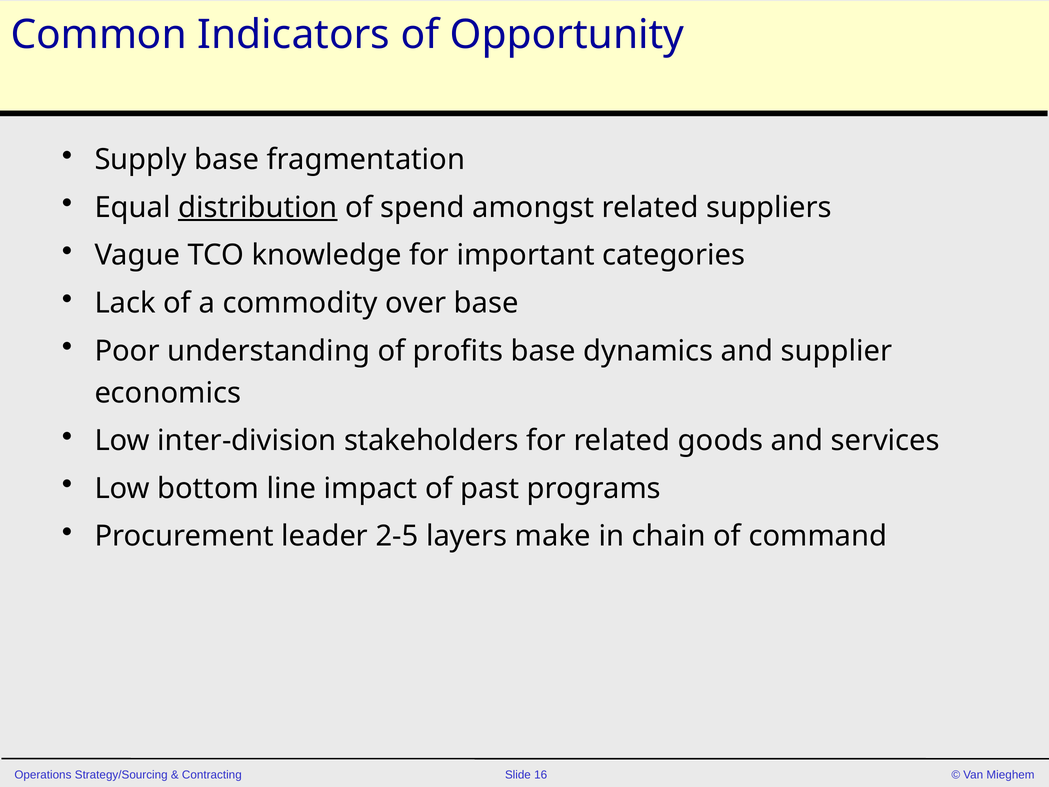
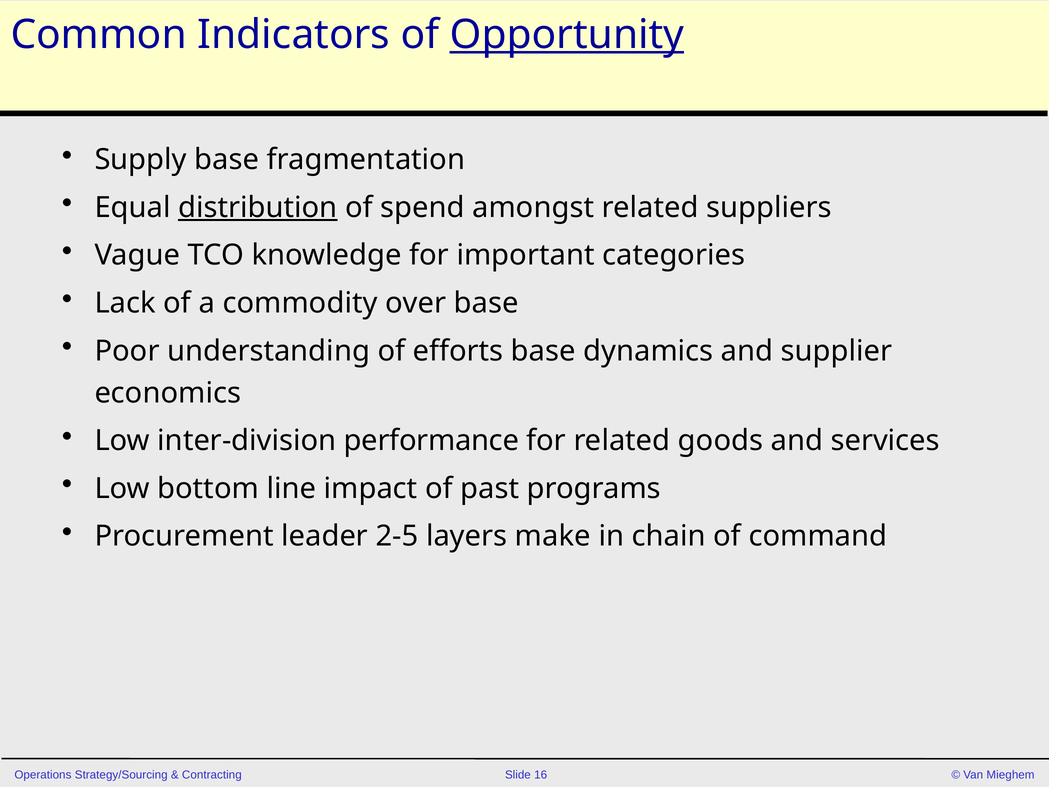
Opportunity underline: none -> present (567, 35)
profits: profits -> efforts (458, 351)
stakeholders: stakeholders -> performance (431, 441)
